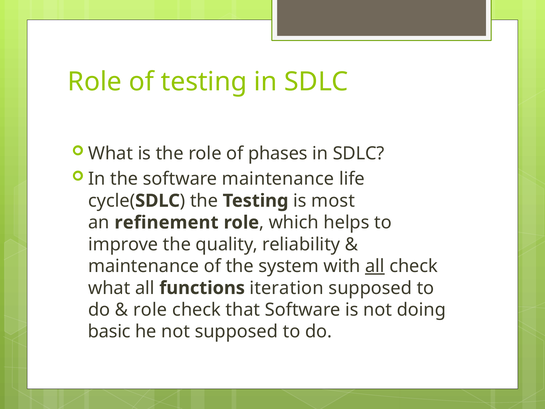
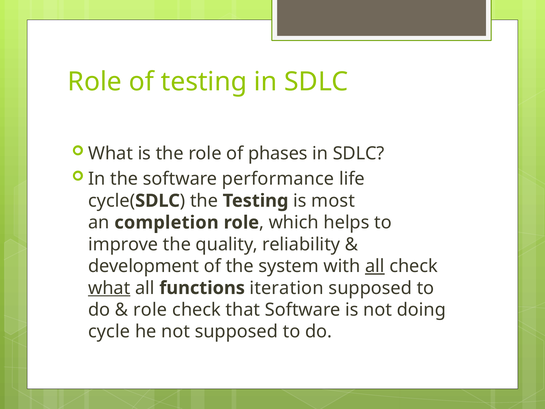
software maintenance: maintenance -> performance (278, 179)
refinement: refinement -> completion (167, 222)
maintenance: maintenance -> development (144, 266)
what underline: none -> present (109, 288)
basic: basic -> cycle (109, 331)
